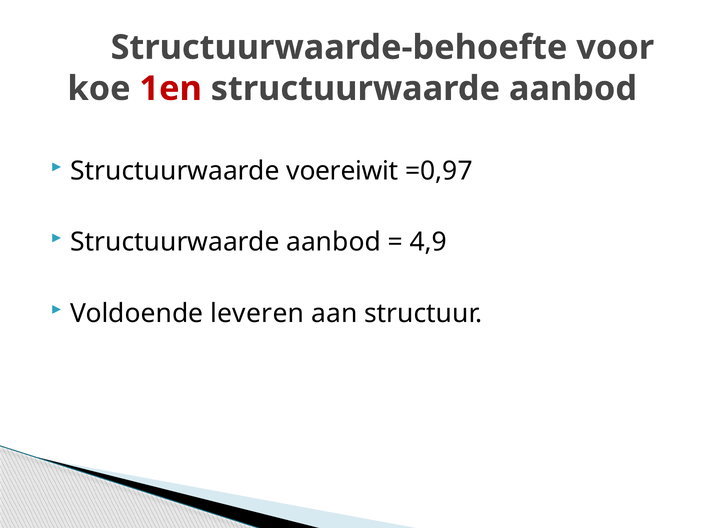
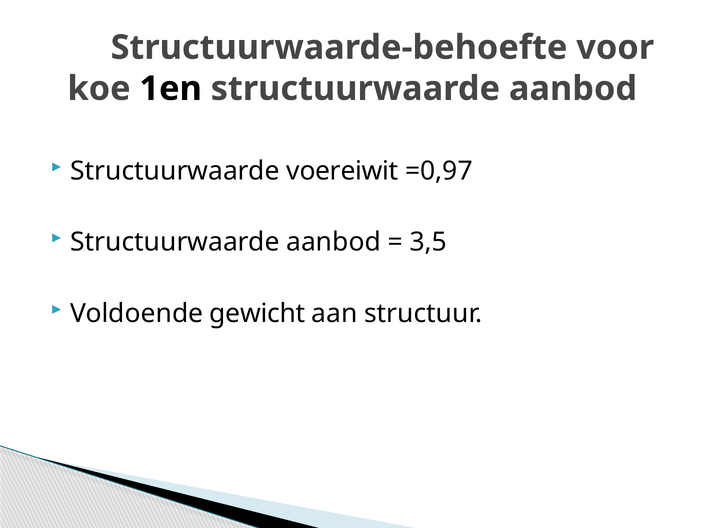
1en colour: red -> black (171, 89)
4,9: 4,9 -> 3,5 (428, 242)
leveren: leveren -> gewicht (257, 314)
